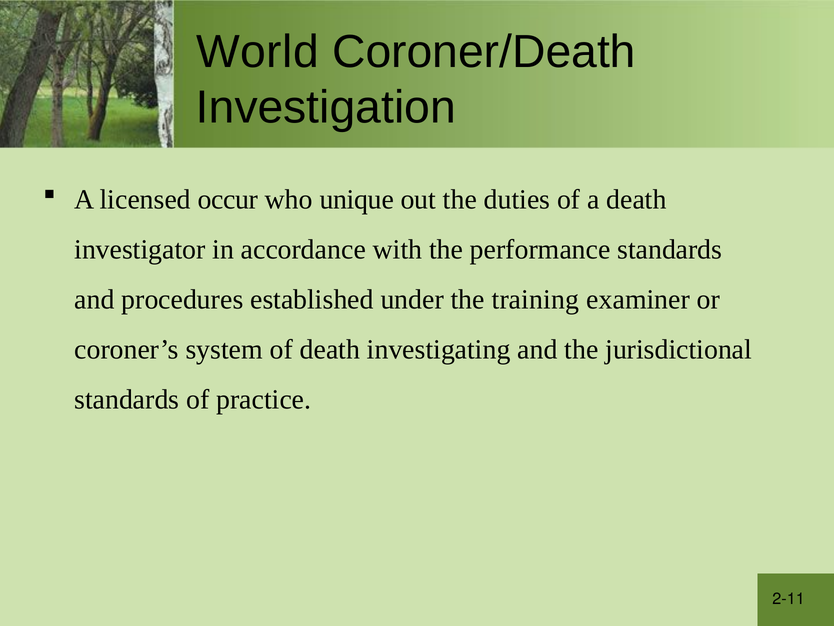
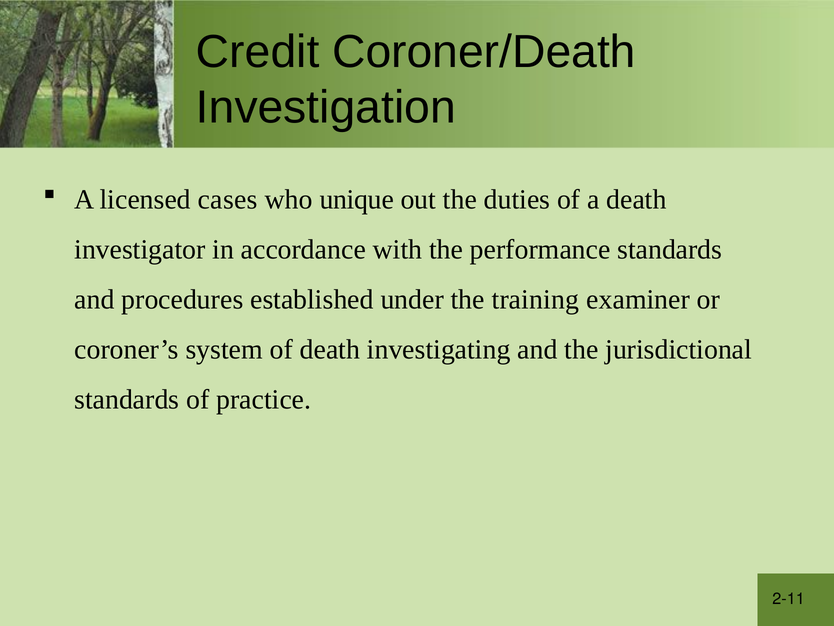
World: World -> Credit (258, 52)
occur: occur -> cases (228, 199)
